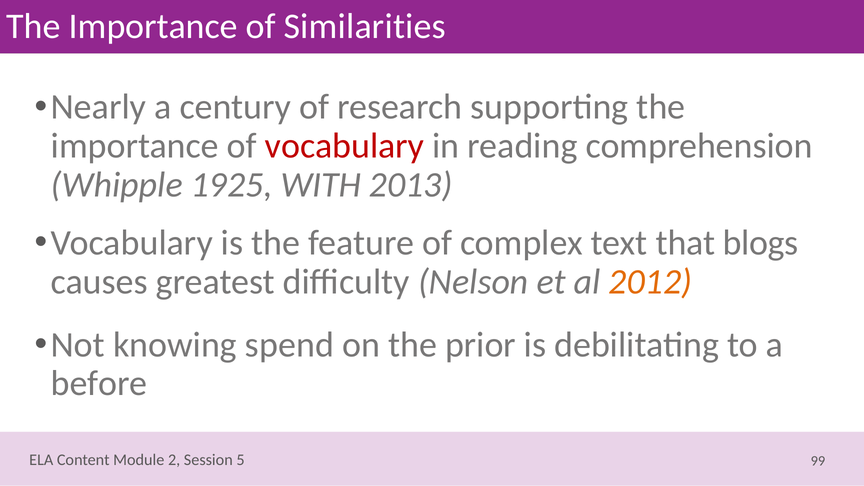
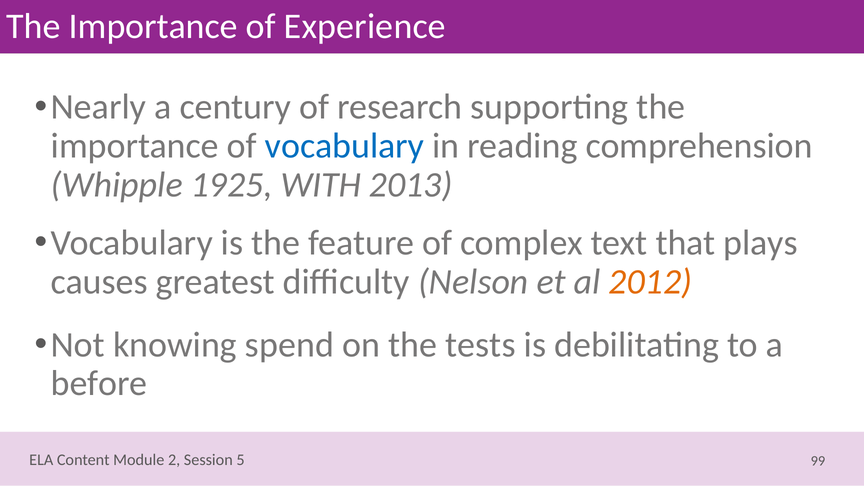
Similarities: Similarities -> Experience (365, 27)
vocabulary colour: red -> blue (345, 146)
blogs: blogs -> plays (761, 243)
prior: prior -> tests (480, 345)
